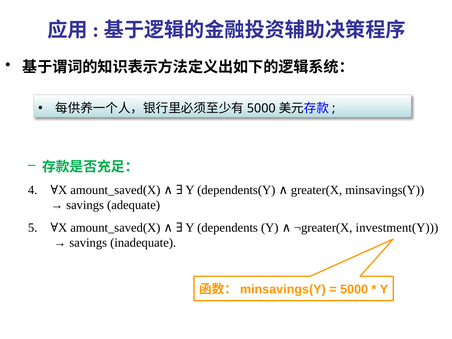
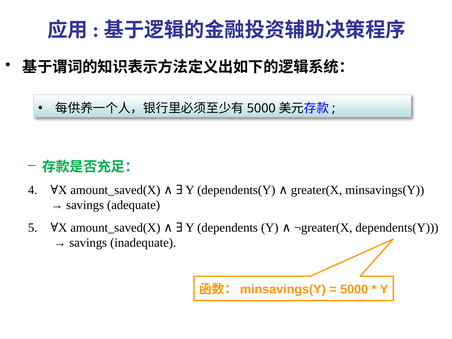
¬greater(X investment(Y: investment(Y -> dependents(Y (397, 228)
